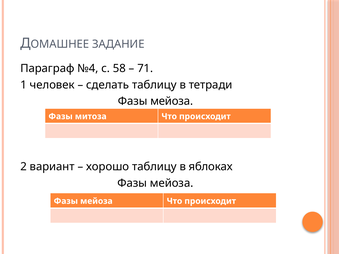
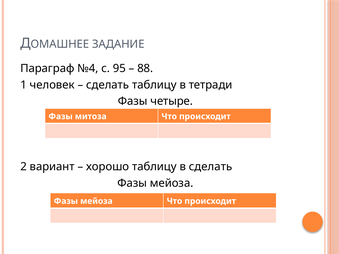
58: 58 -> 95 (119, 69)
71: 71 -> 88 (145, 69)
мейоза: мейоза -> четыре (172, 101)
в яблоках: яблоках -> сделать (211, 167)
